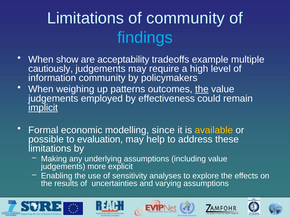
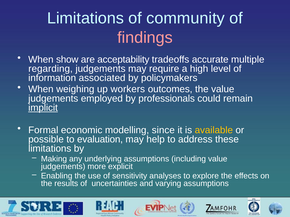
findings colour: light blue -> pink (145, 38)
example: example -> accurate (210, 60)
cautiously: cautiously -> regarding (51, 69)
information community: community -> associated (102, 78)
patterns: patterns -> workers (128, 89)
the underline: present -> none (202, 89)
effectiveness: effectiveness -> professionals (167, 99)
